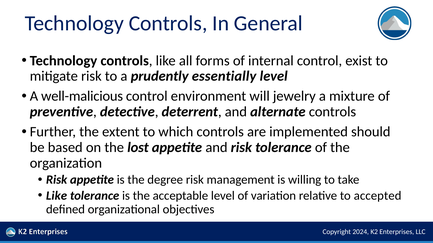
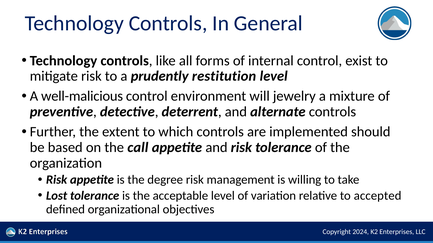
essentially: essentially -> restitution (224, 76)
lost: lost -> call (138, 148)
Like: Like -> Lost (57, 196)
